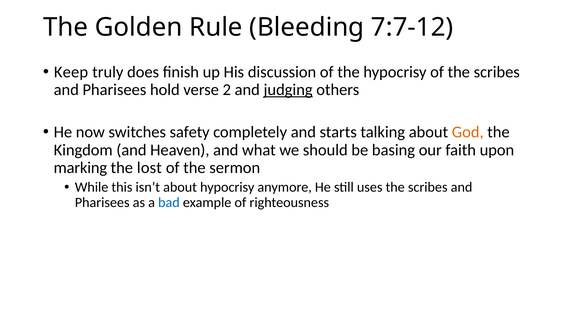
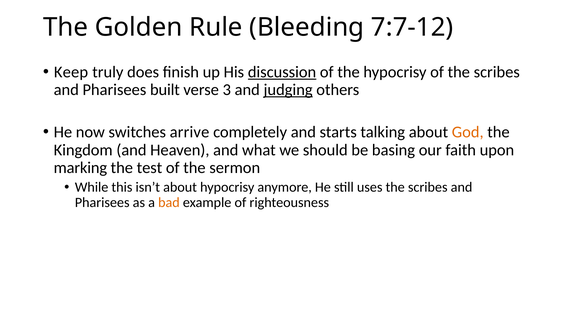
discussion underline: none -> present (282, 72)
hold: hold -> built (165, 90)
2: 2 -> 3 (227, 90)
safety: safety -> arrive (189, 132)
lost: lost -> test (149, 168)
bad colour: blue -> orange (169, 202)
